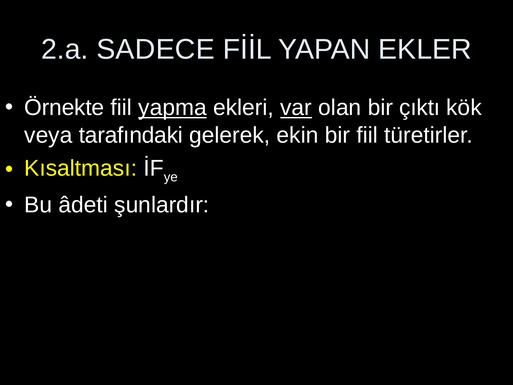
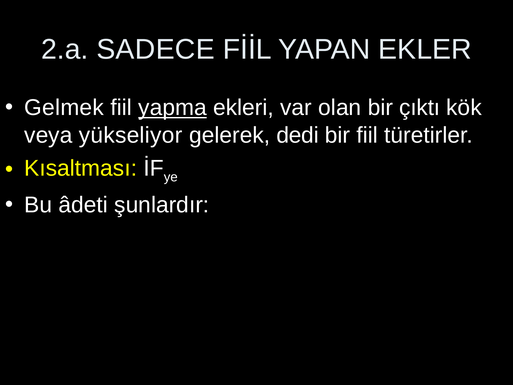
Örnekte: Örnekte -> Gelmek (64, 108)
var underline: present -> none (296, 108)
tarafındaki: tarafındaki -> yükseliyor (131, 135)
ekin: ekin -> dedi (298, 135)
